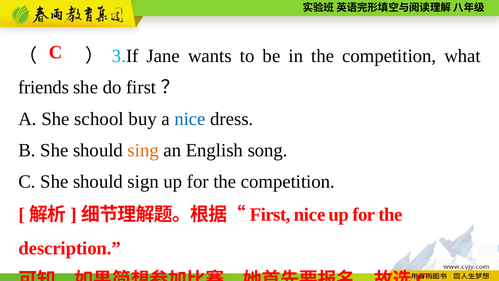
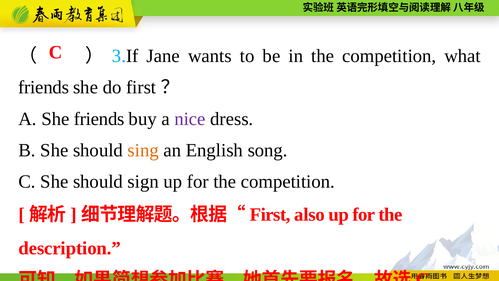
She school: school -> friends (99, 119)
nice colour: blue -> purple (190, 119)
nice: nice -> also (310, 214)
